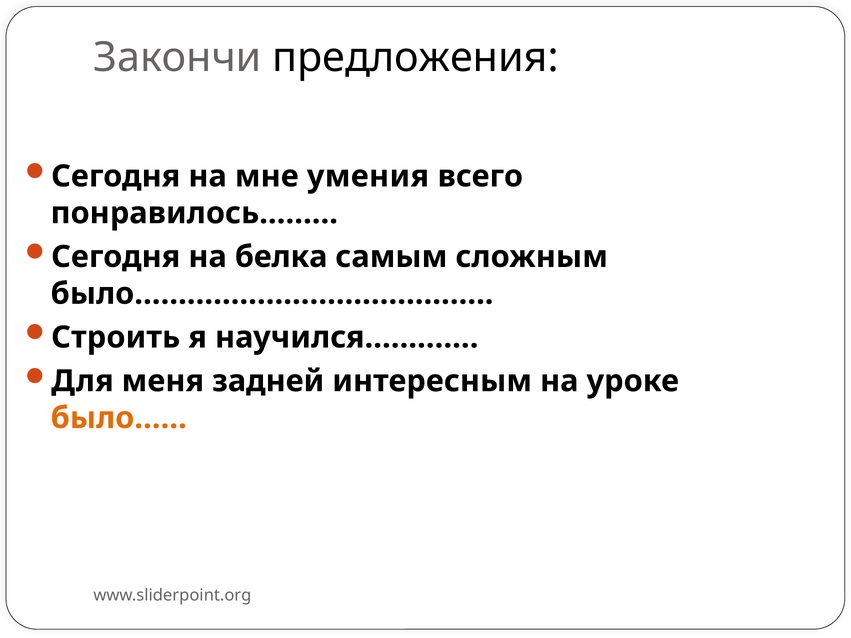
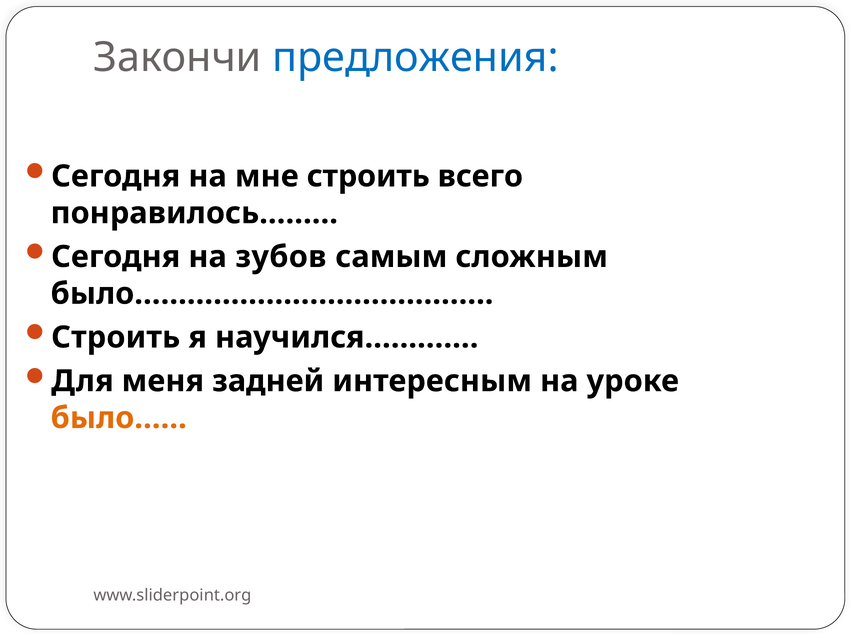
предложения colour: black -> blue (416, 57)
мне умения: умения -> строить (368, 176)
белка: белка -> зубов (281, 257)
